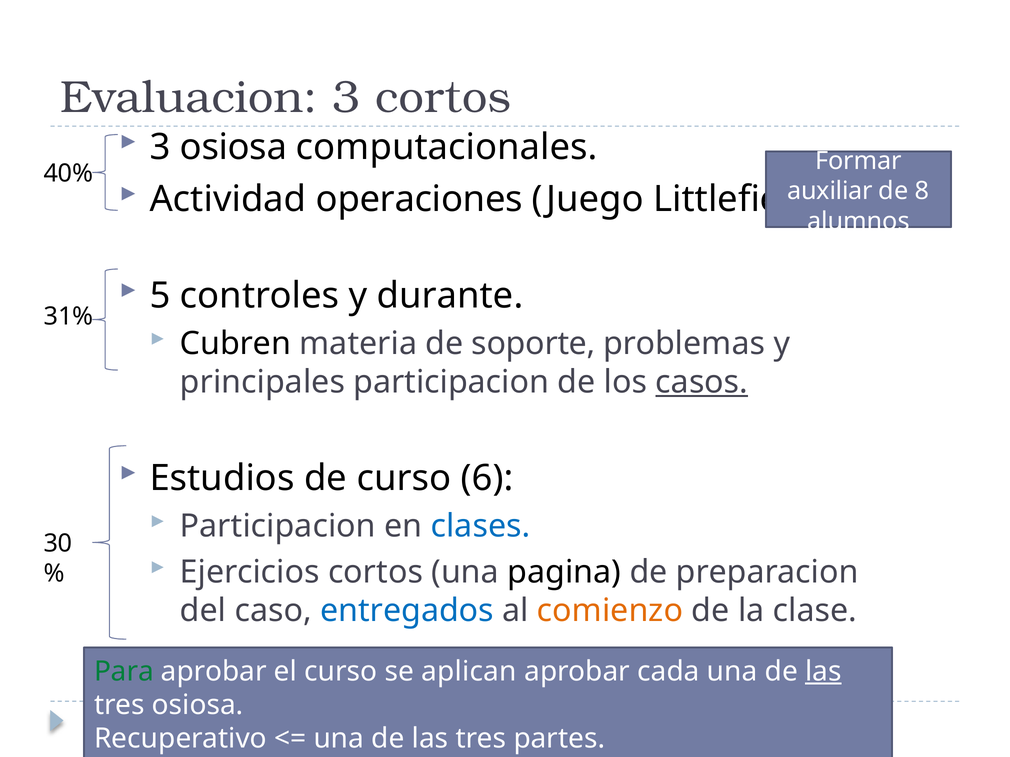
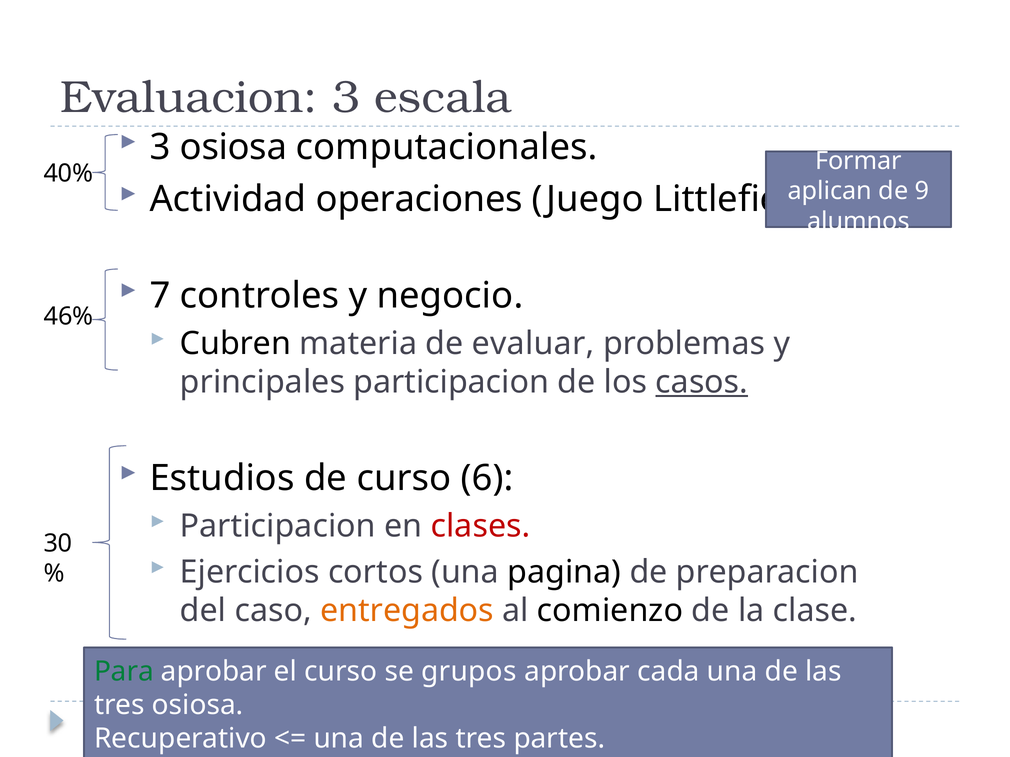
3 cortos: cortos -> escala (443, 97)
auxiliar: auxiliar -> aplican (830, 191)
8: 8 -> 9 (922, 191)
5: 5 -> 7 (160, 296)
durante: durante -> negocio (450, 296)
31%: 31% -> 46% (69, 316)
soporte: soporte -> evaluar (533, 344)
clases colour: blue -> red (480, 526)
entregados colour: blue -> orange (407, 611)
comienzo colour: orange -> black (610, 611)
aplican: aplican -> grupos (469, 672)
las underline: present -> none (823, 672)
